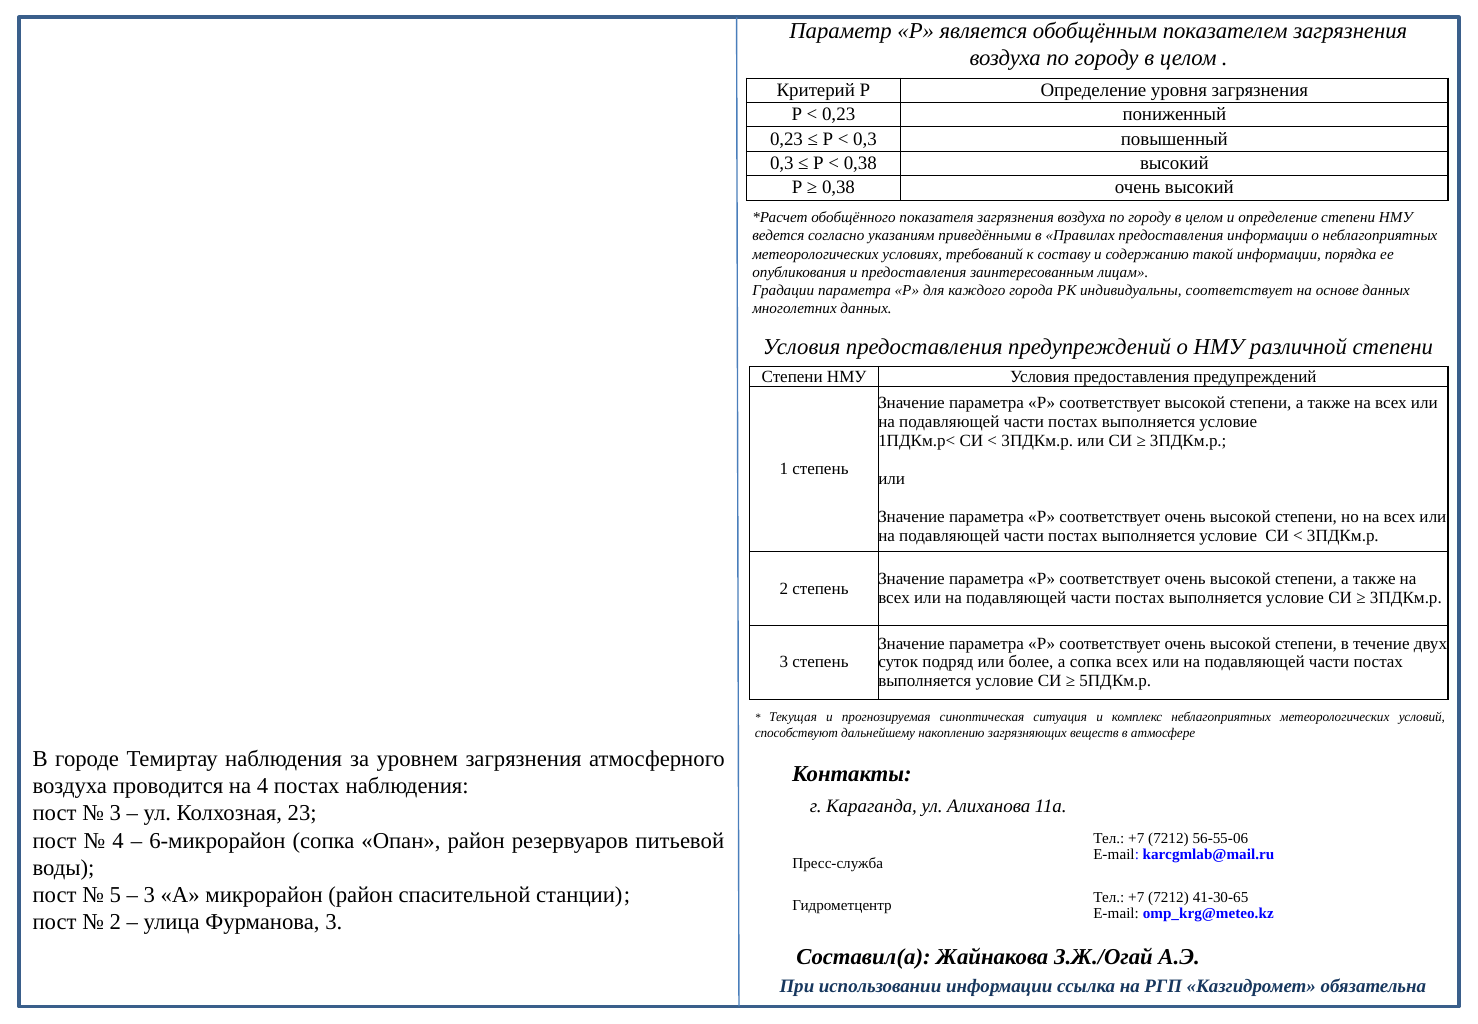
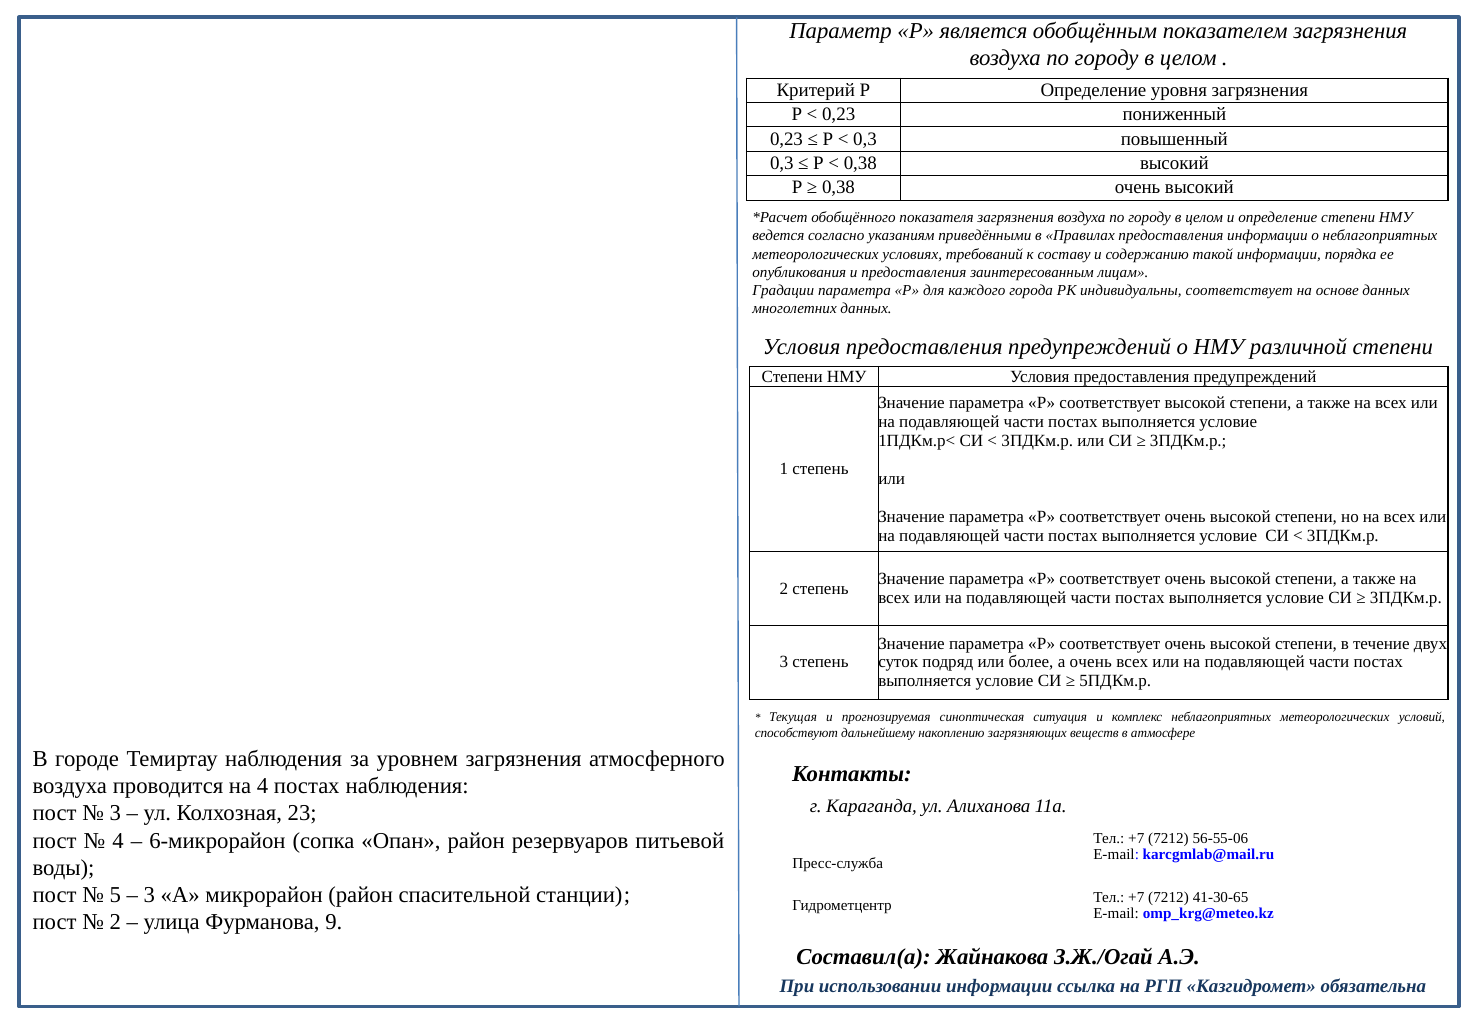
а сопка: сопка -> очень (1091, 662)
Фурманова 3: 3 -> 9 (334, 922)
